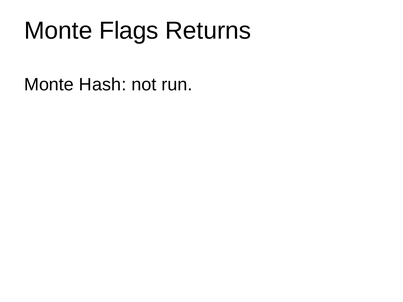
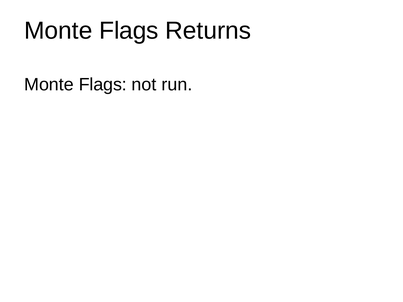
Hash: Hash -> Flags (103, 85)
